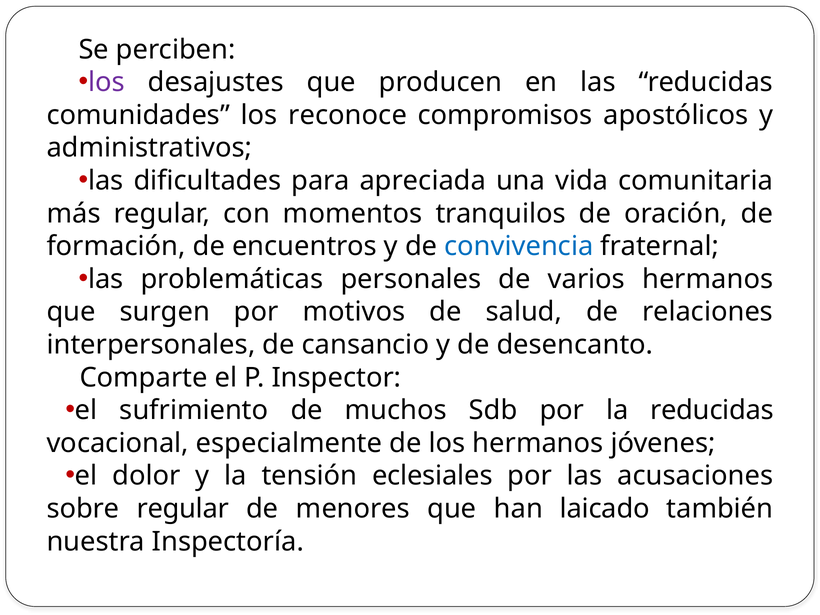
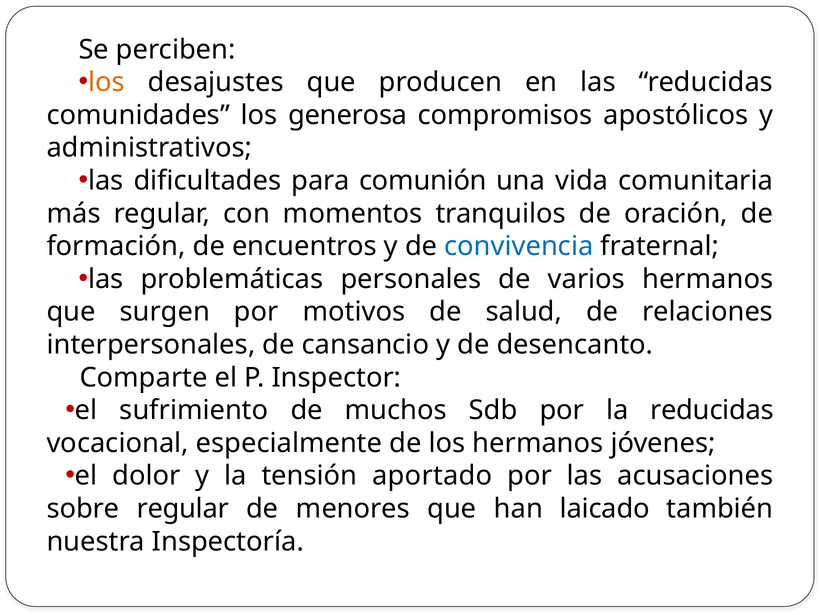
los colour: purple -> orange (106, 82)
reconoce: reconoce -> generosa (348, 115)
apreciada: apreciada -> comunión (423, 181)
eclesiales: eclesiales -> aportado (432, 476)
